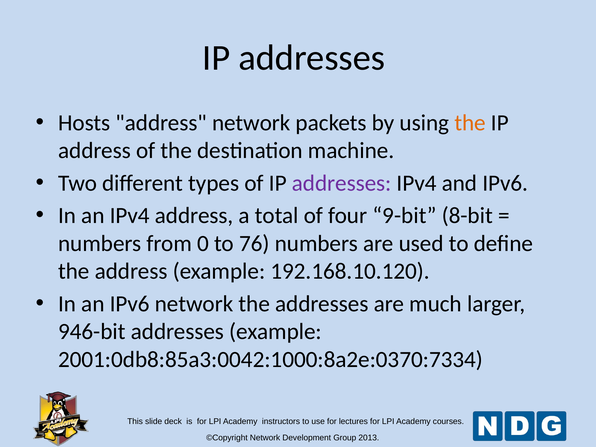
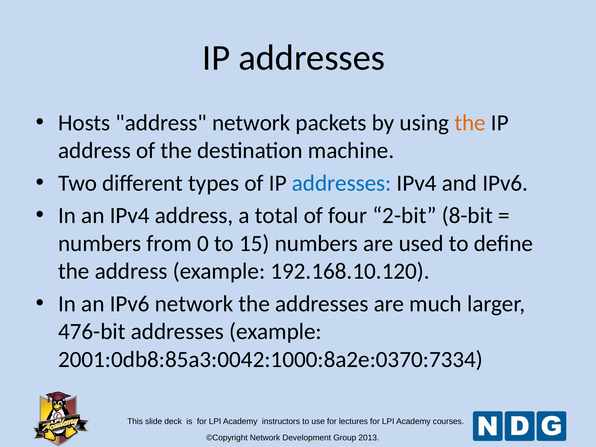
addresses colour: purple -> blue (342, 183)
9-bit: 9-bit -> 2-bit (404, 216)
76: 76 -> 15 (254, 243)
946-bit: 946-bit -> 476-bit (92, 332)
